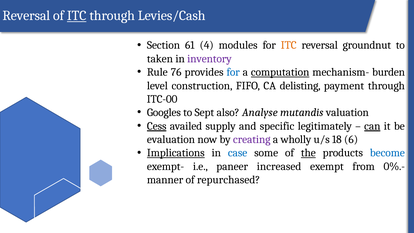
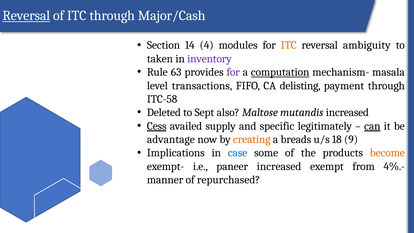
Reversal underline: none -> present (26, 16)
ITC underline: present -> none (77, 16)
Levies/Cash: Levies/Cash -> Major/Cash (172, 16)
61: 61 -> 14 (190, 45)
groundnut: groundnut -> ambiguity (367, 45)
76: 76 -> 63 (176, 72)
for colour: blue -> purple (233, 72)
burden: burden -> masala (388, 72)
construction: construction -> transactions (202, 86)
ITC-00: ITC-00 -> ITC-58 (162, 99)
Googles: Googles -> Deleted (164, 112)
Analyse: Analyse -> Maltose (260, 112)
mutandis valuation: valuation -> increased (347, 112)
evaluation: evaluation -> advantage (171, 139)
creating colour: purple -> orange (252, 139)
wholly: wholly -> breads (296, 139)
6: 6 -> 9 (351, 139)
Implications underline: present -> none (176, 153)
the underline: present -> none (308, 153)
become colour: blue -> orange (387, 153)
0%.-: 0%.- -> 4%.- (394, 166)
